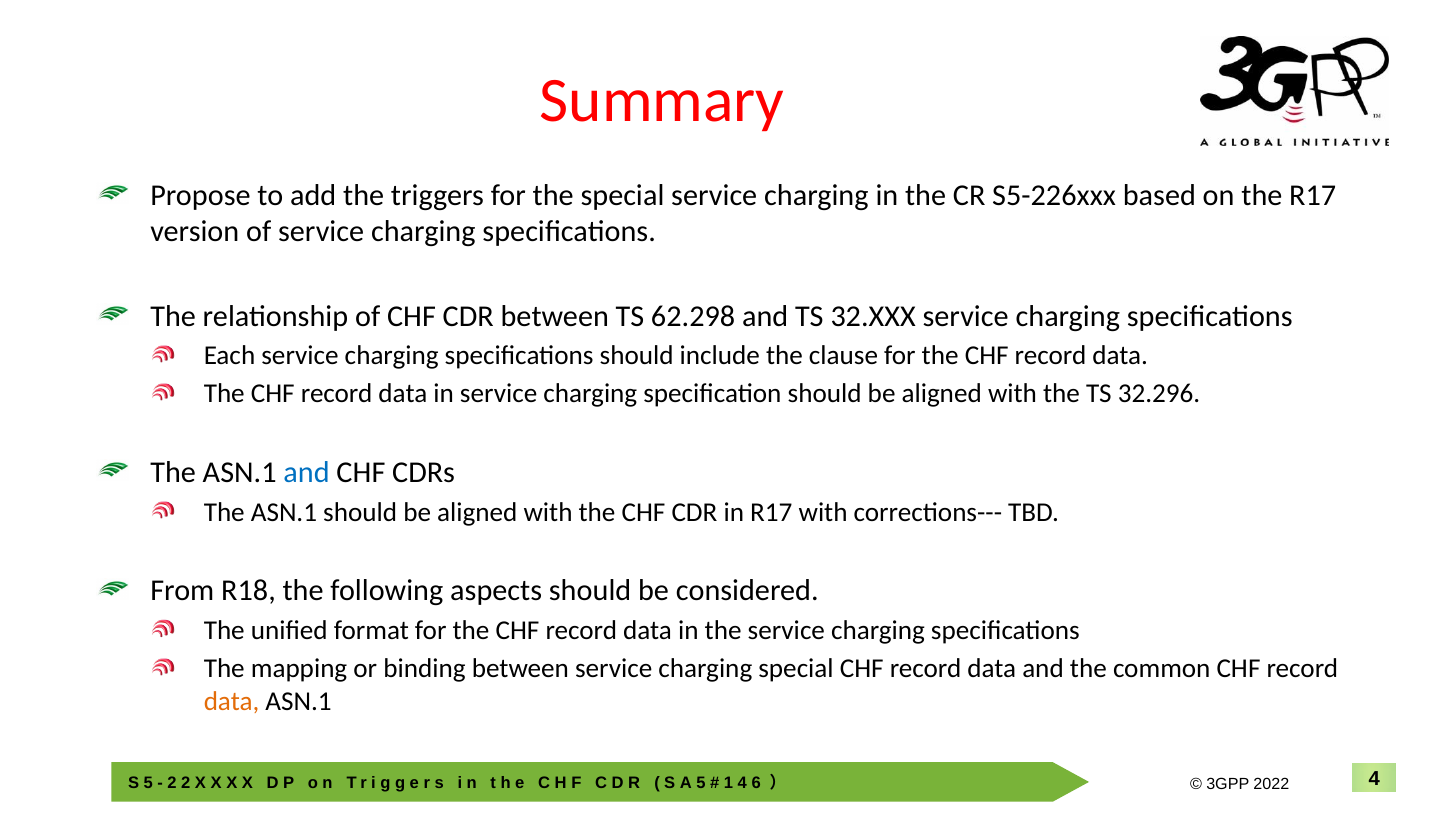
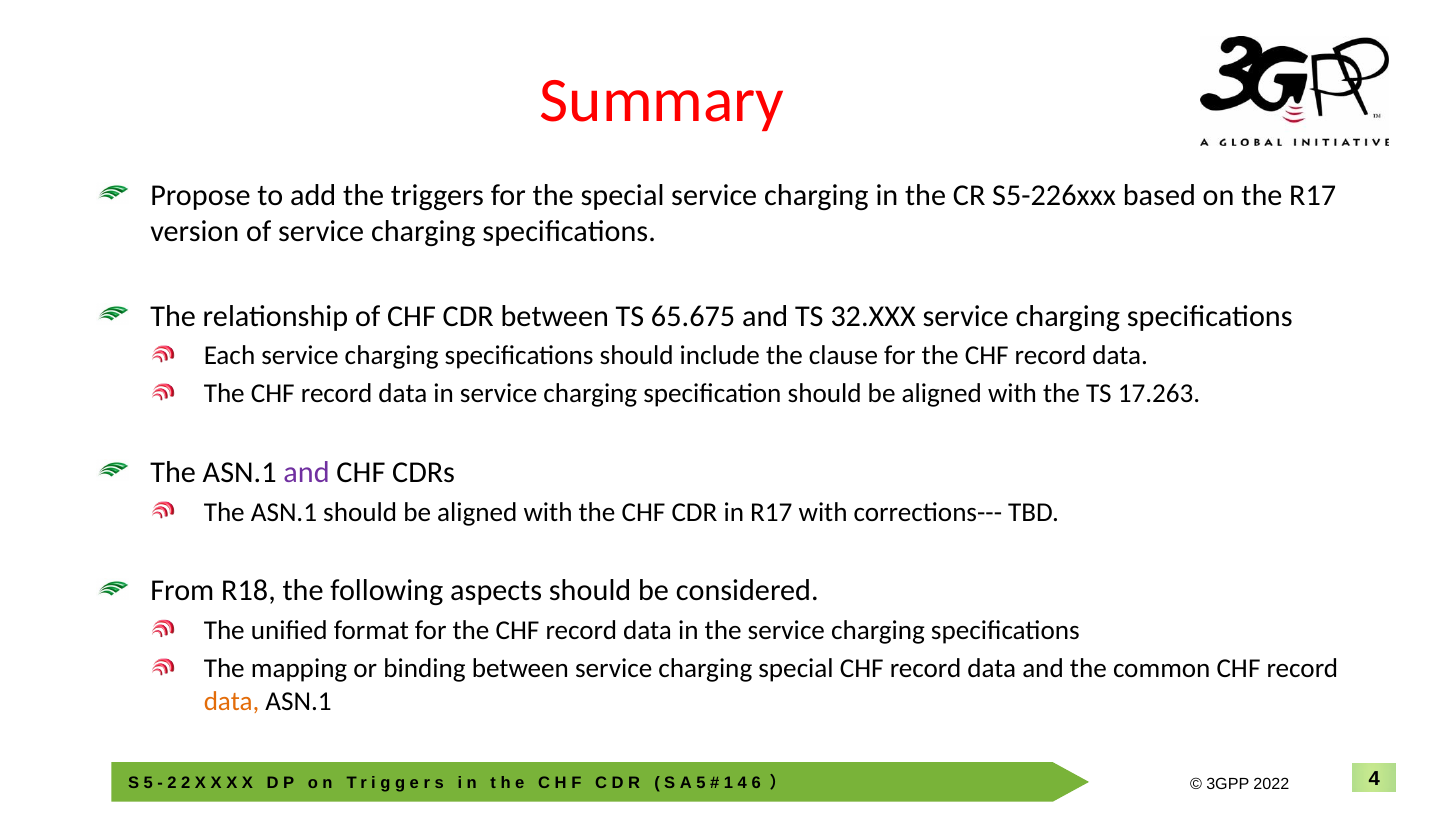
62.298: 62.298 -> 65.675 (693, 316)
32.296: 32.296 -> 17.263 (1159, 394)
and colour: blue -> purple (307, 472)
